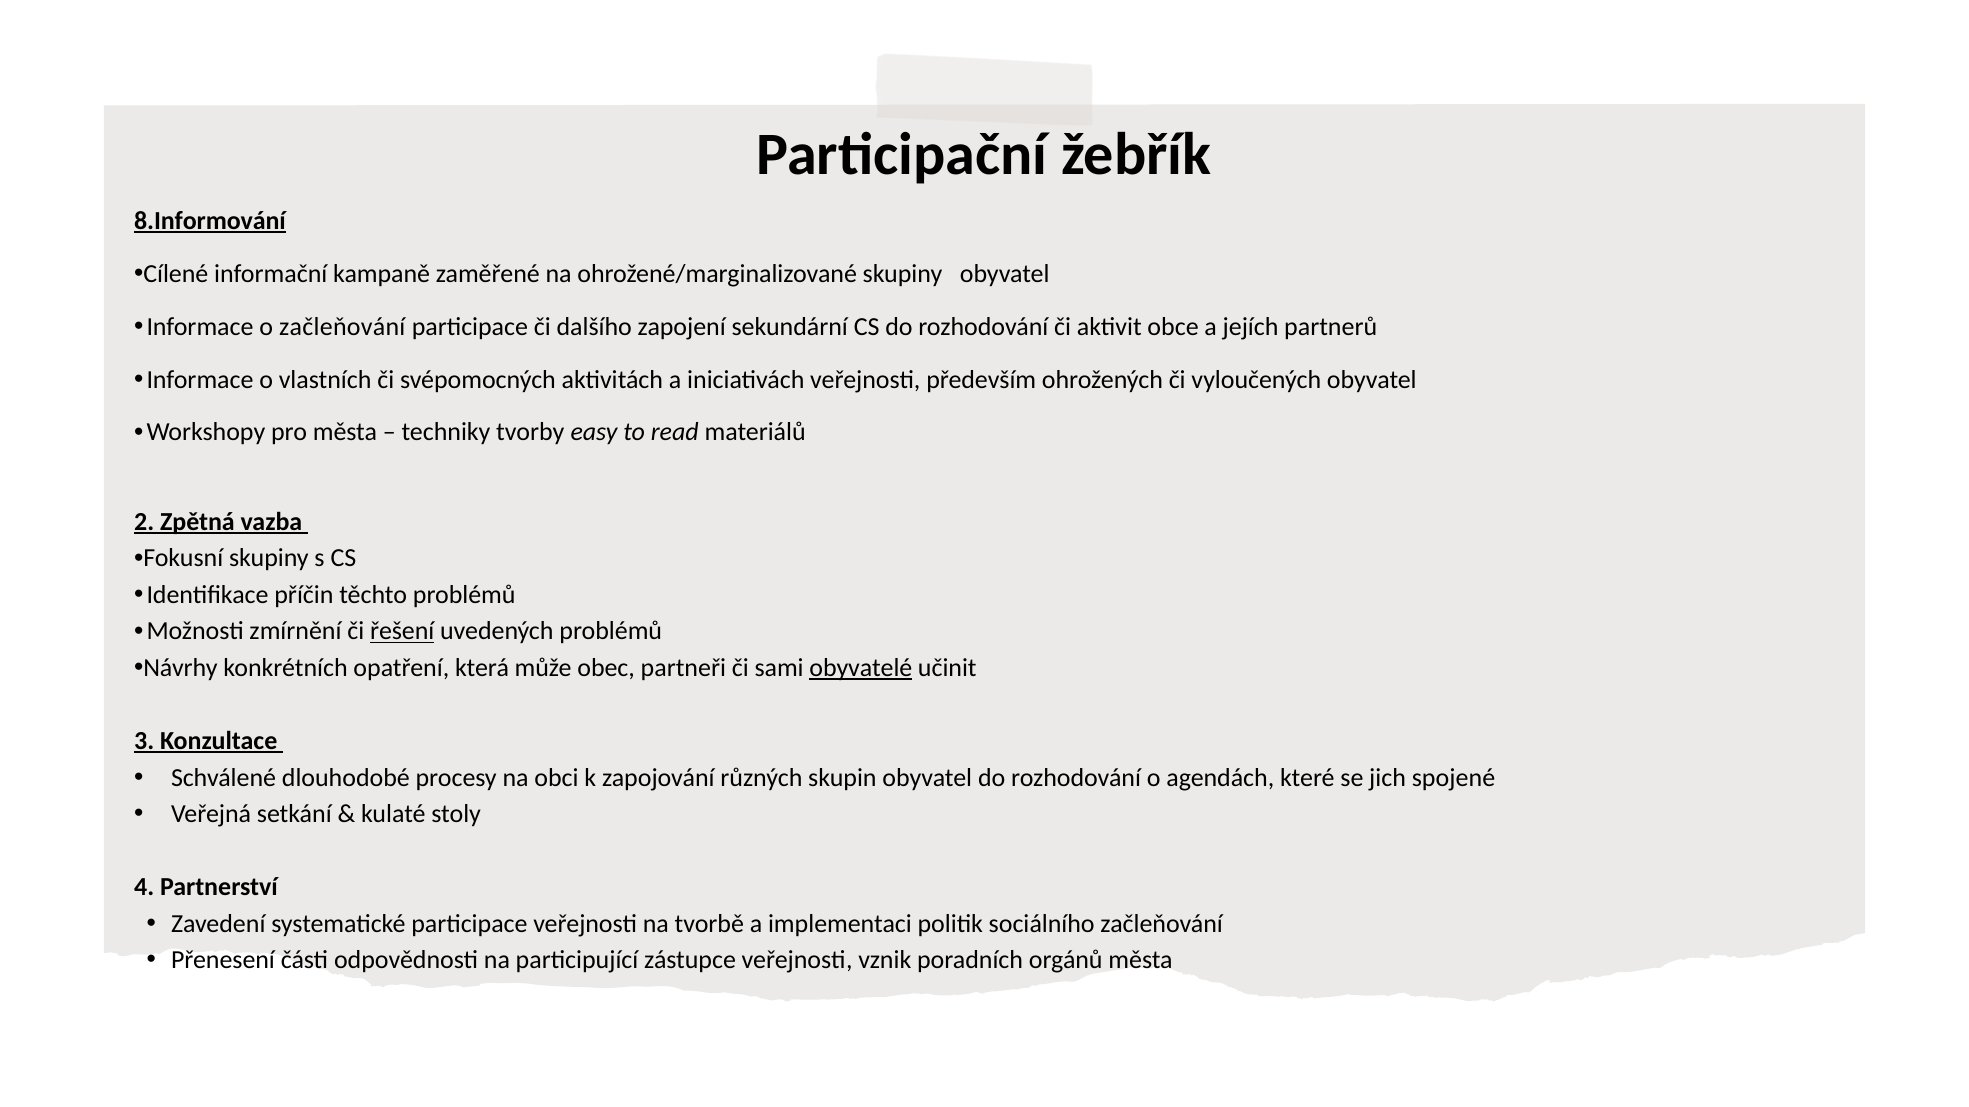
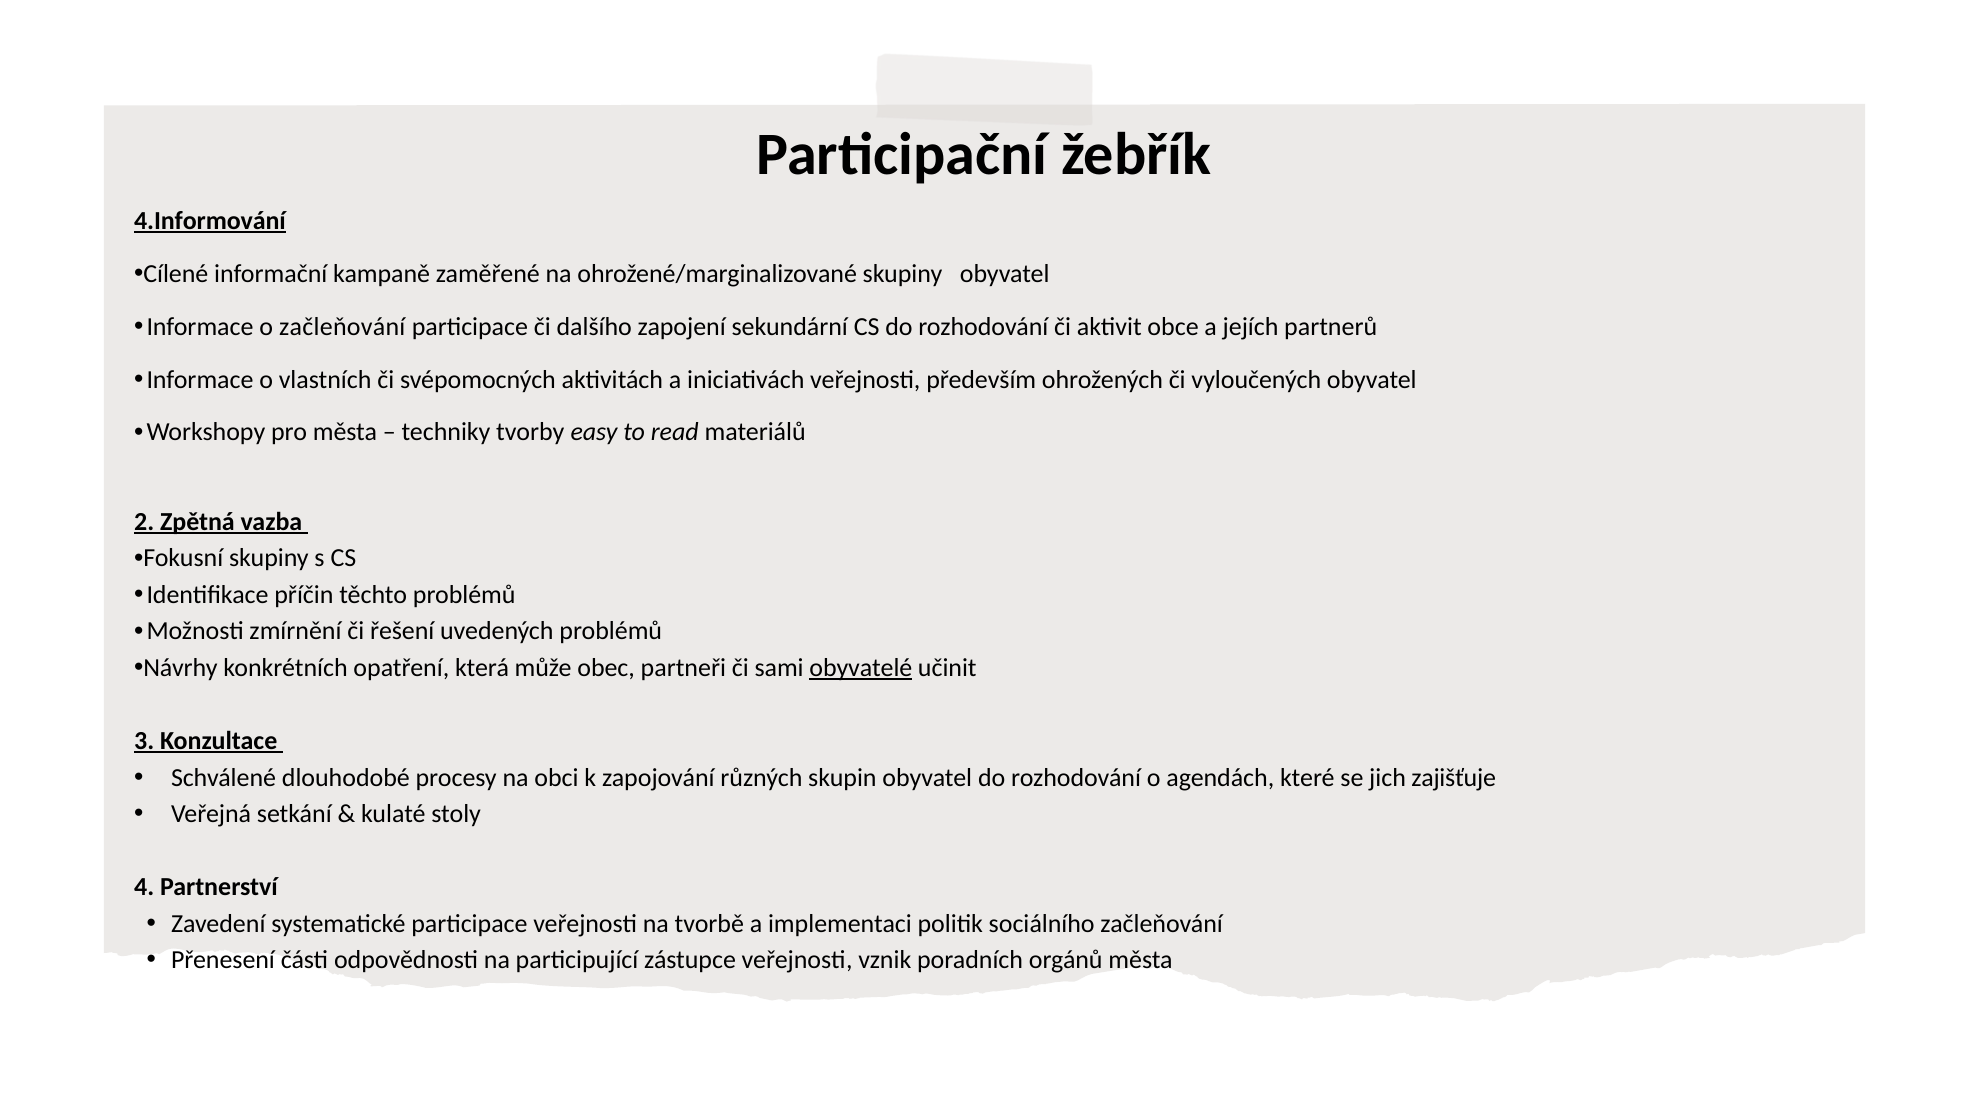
8.Informování: 8.Informování -> 4.Informování (210, 221)
řešení underline: present -> none (402, 632)
spojené: spojené -> zajišťuje (1454, 778)
